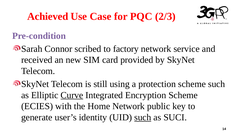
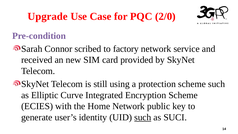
Achieved: Achieved -> Upgrade (48, 16)
2/3: 2/3 -> 2/0 (165, 16)
Curve underline: present -> none (72, 95)
